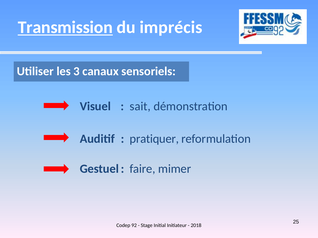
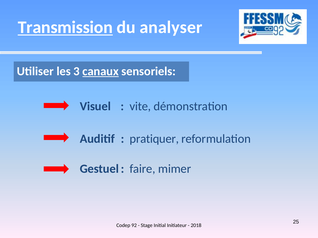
imprécis: imprécis -> analyser (171, 27)
canaux underline: none -> present (101, 72)
sait: sait -> vite (140, 107)
